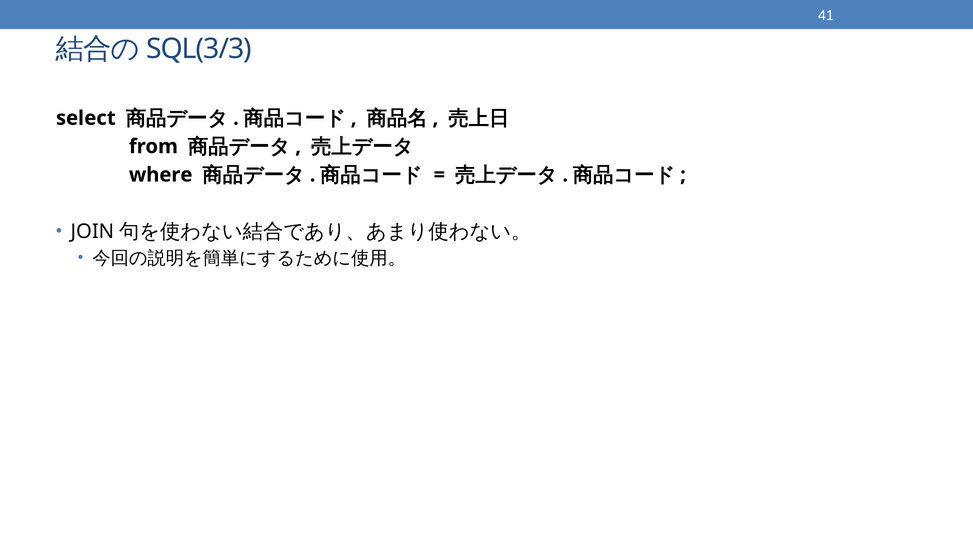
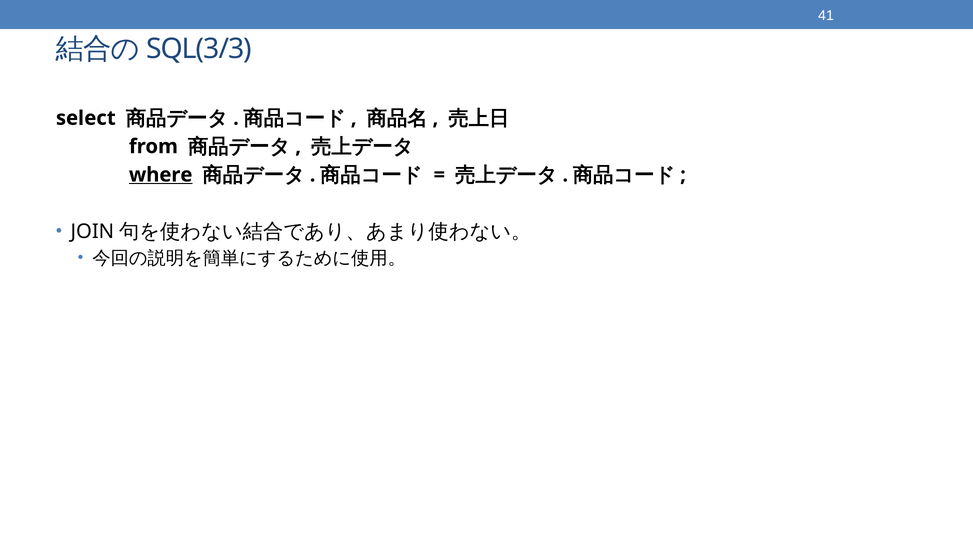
where underline: none -> present (161, 175)
